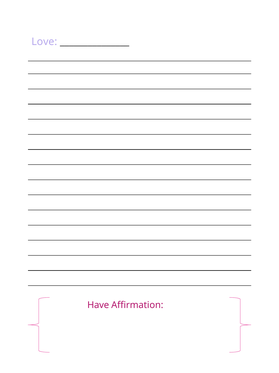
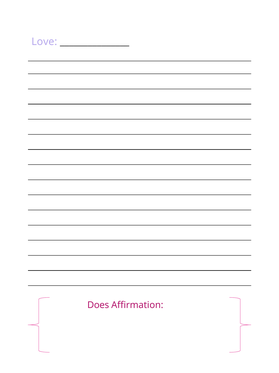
Have: Have -> Does (98, 304)
